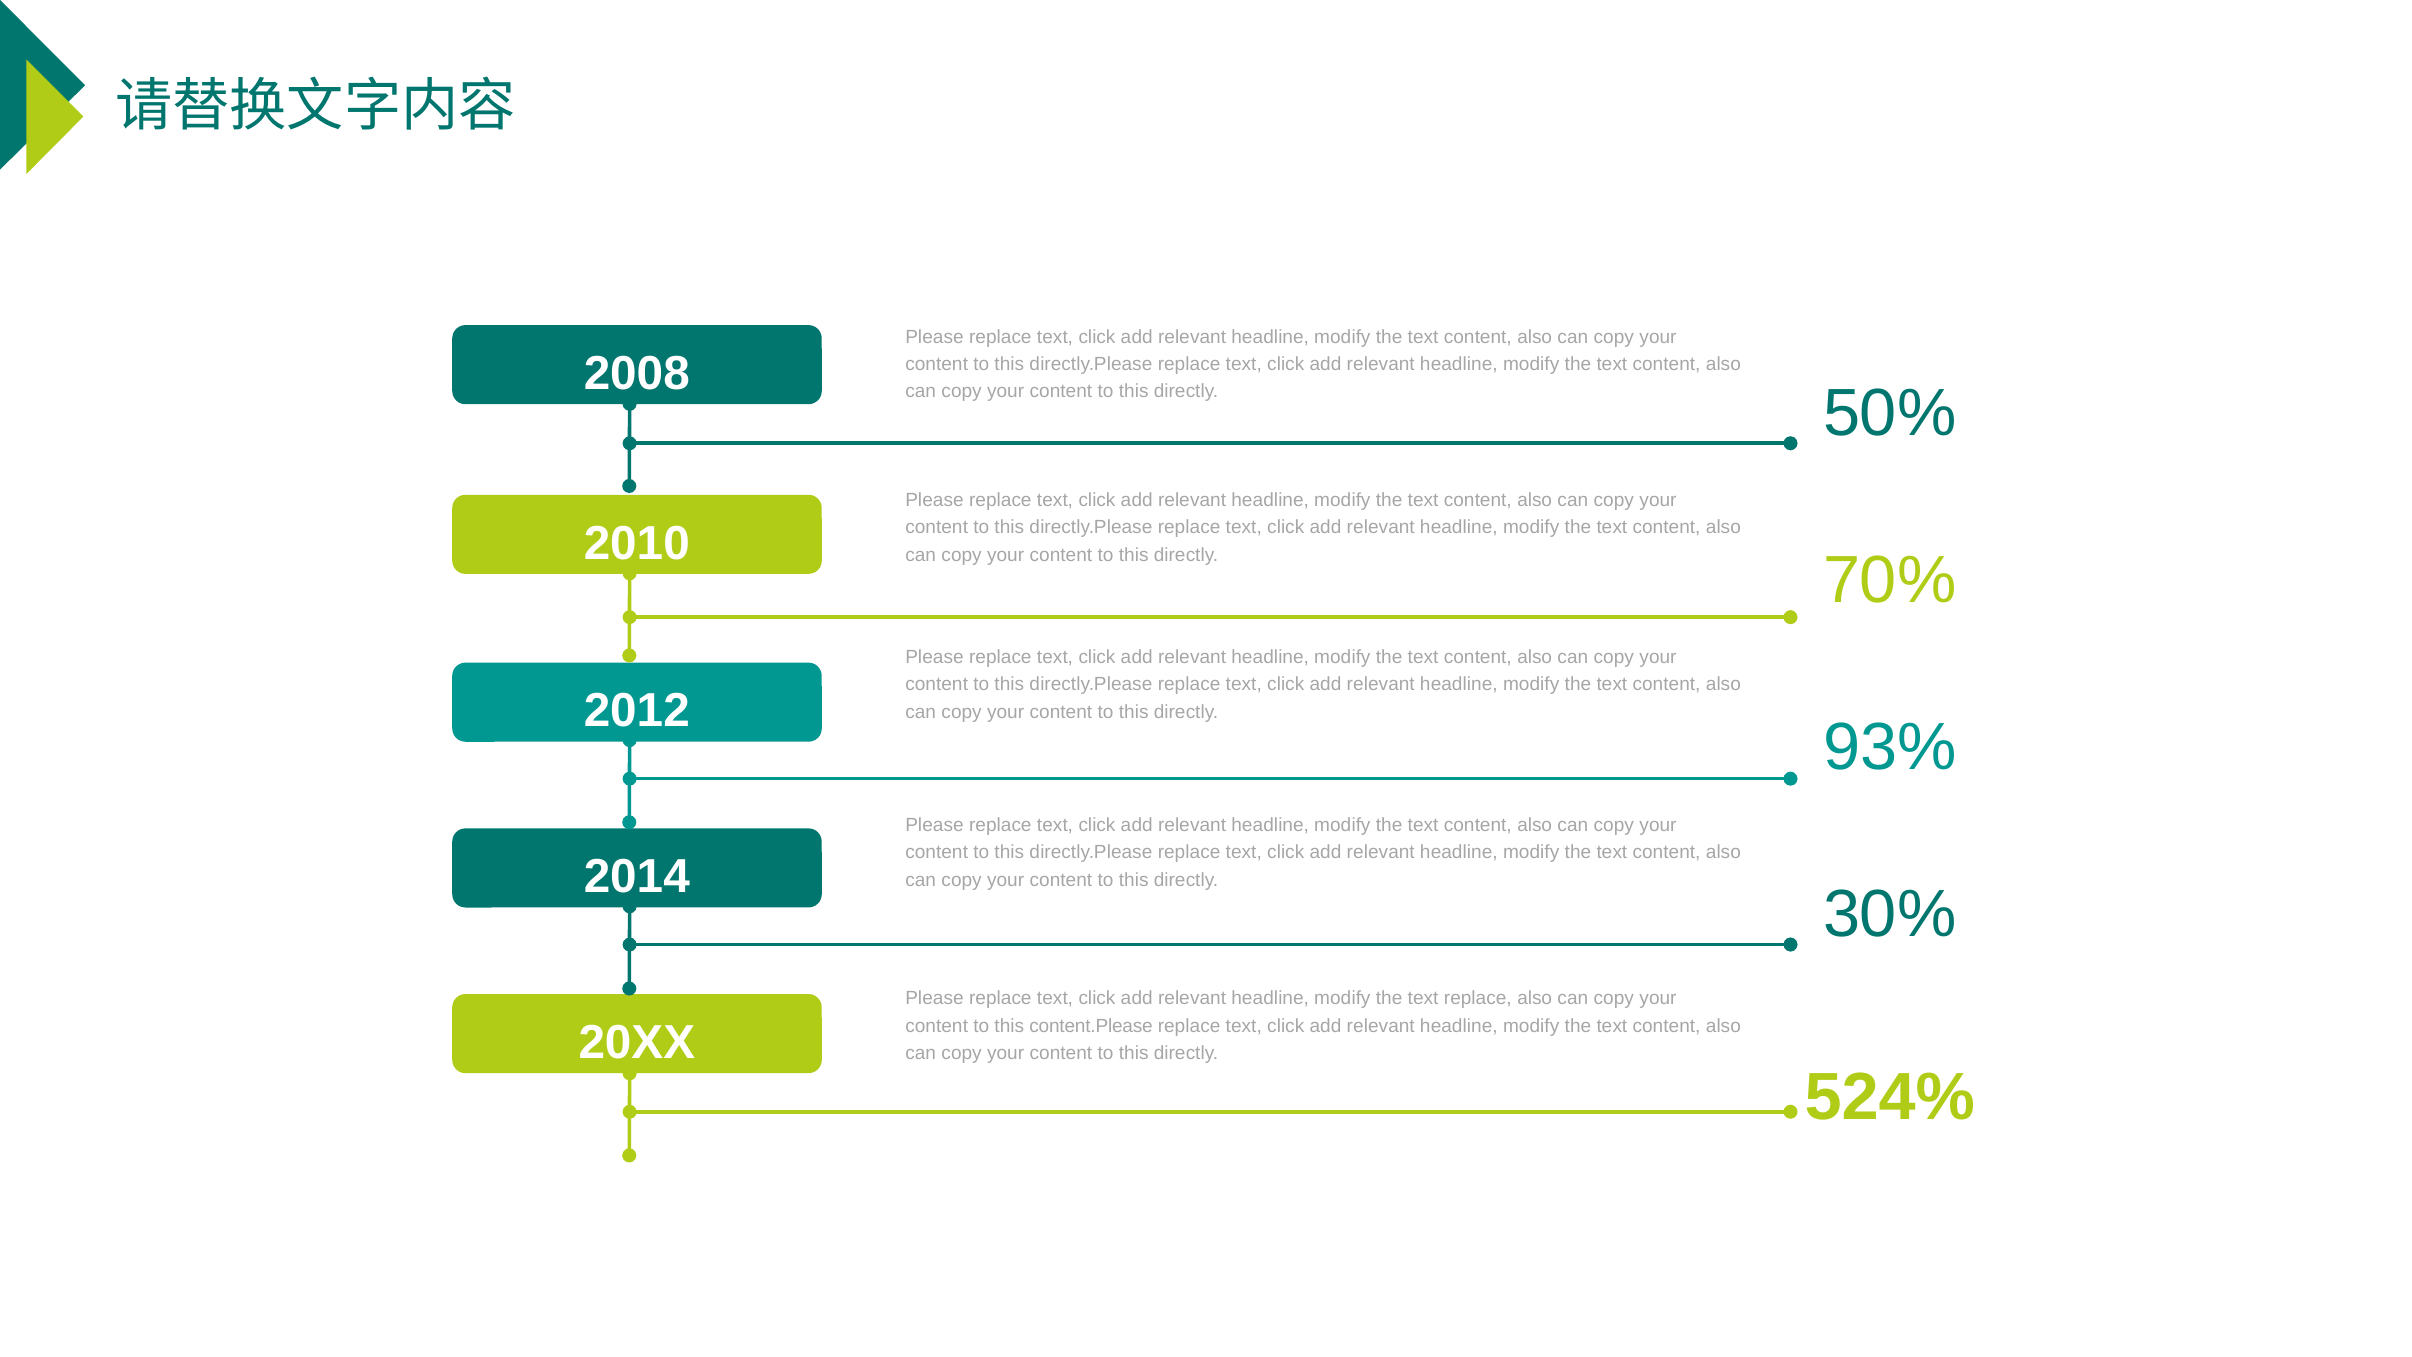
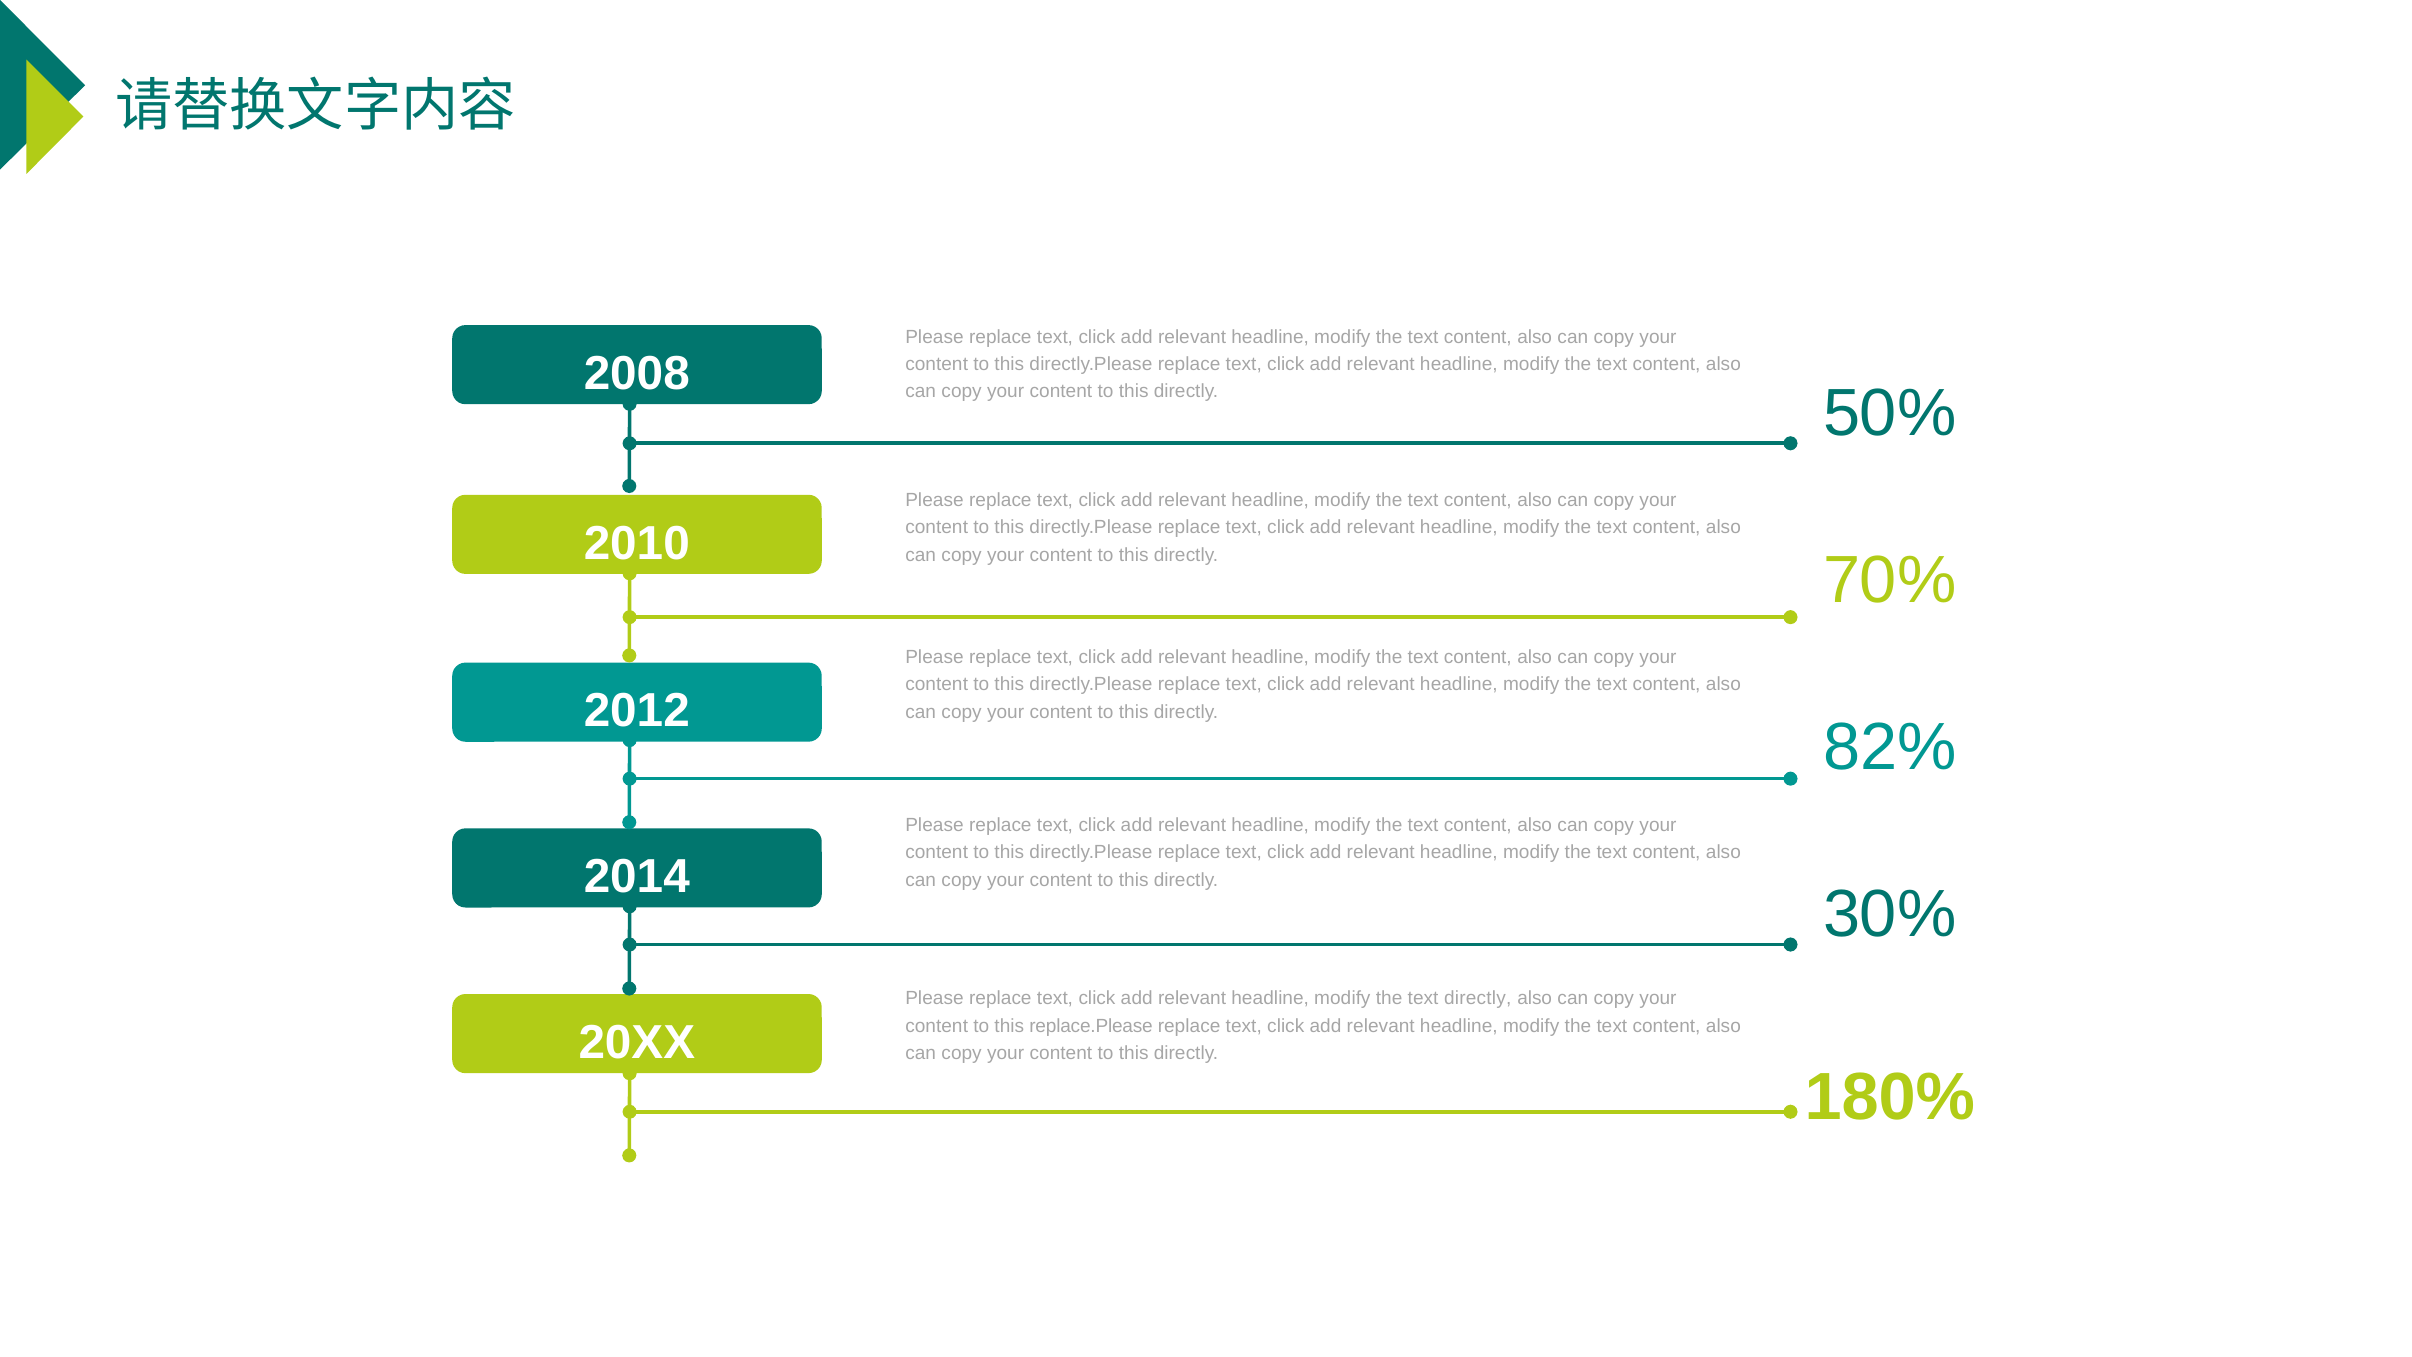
93%: 93% -> 82% (1890, 747)
text replace: replace -> directly (1478, 998)
content.Please: content.Please -> replace.Please (1091, 1026)
524%: 524% -> 180% (1890, 1097)
